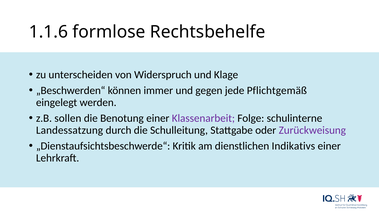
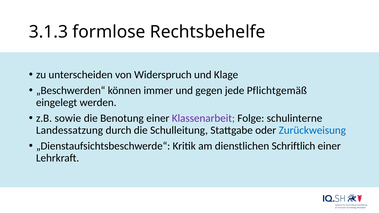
1.1.6: 1.1.6 -> 3.1.3 (48, 32)
sollen: sollen -> sowie (68, 118)
Zurückweisung colour: purple -> blue (312, 130)
Indikativs: Indikativs -> Schriftlich (293, 146)
